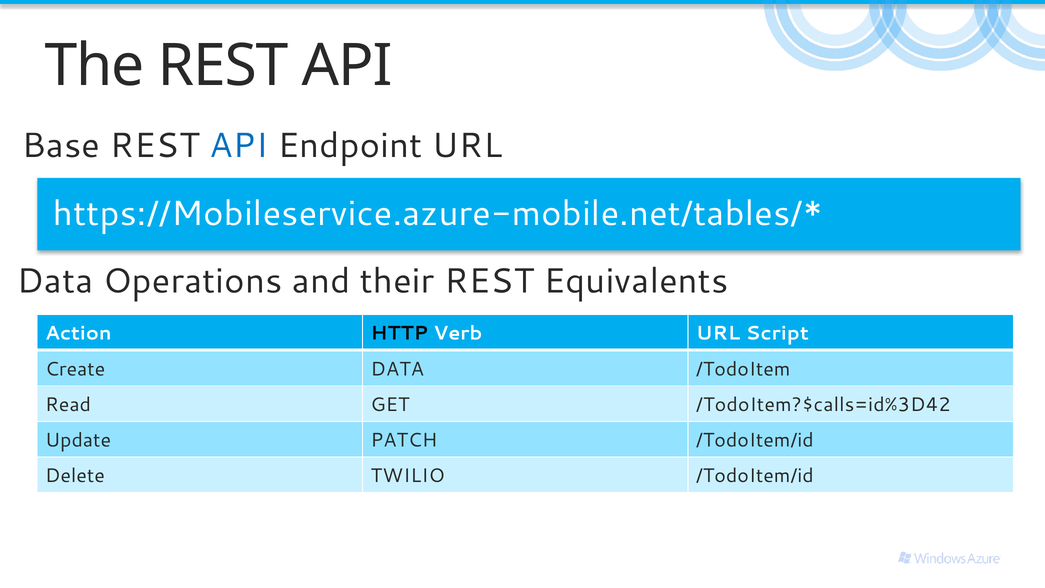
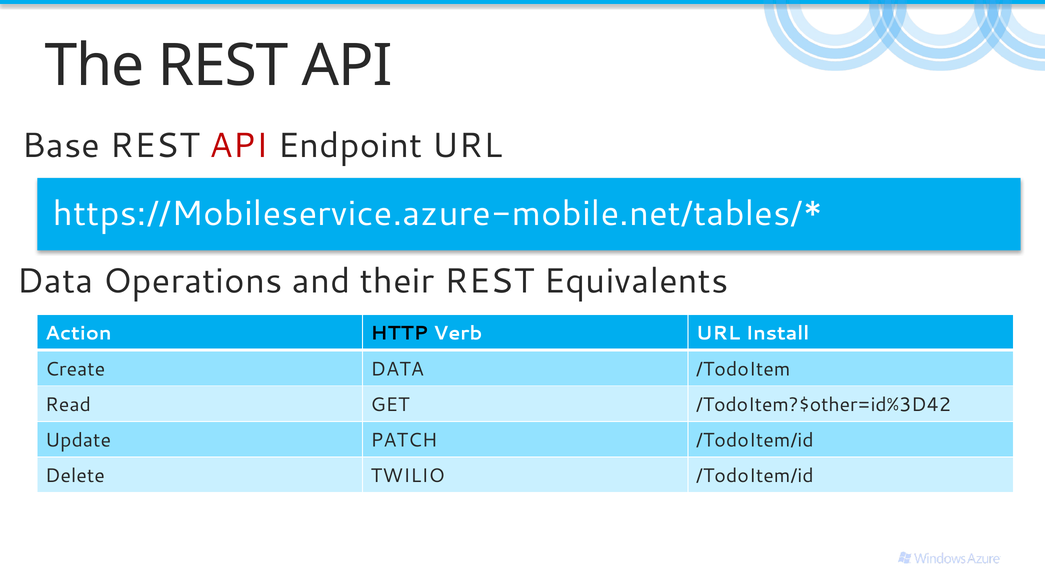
API colour: blue -> red (239, 146)
Script: Script -> Install (777, 333)
/TodoItem?$calls=id%3D42: /TodoItem?$calls=id%3D42 -> /TodoItem?$other=id%3D42 (823, 405)
